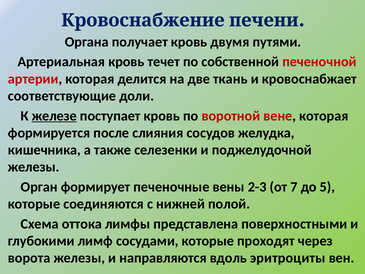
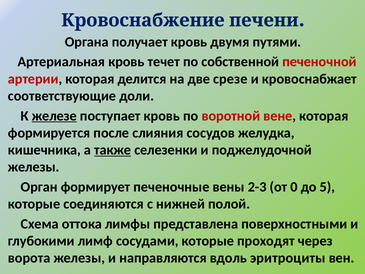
ткань: ткань -> срезе (230, 79)
также underline: none -> present (113, 150)
7: 7 -> 0 (294, 187)
